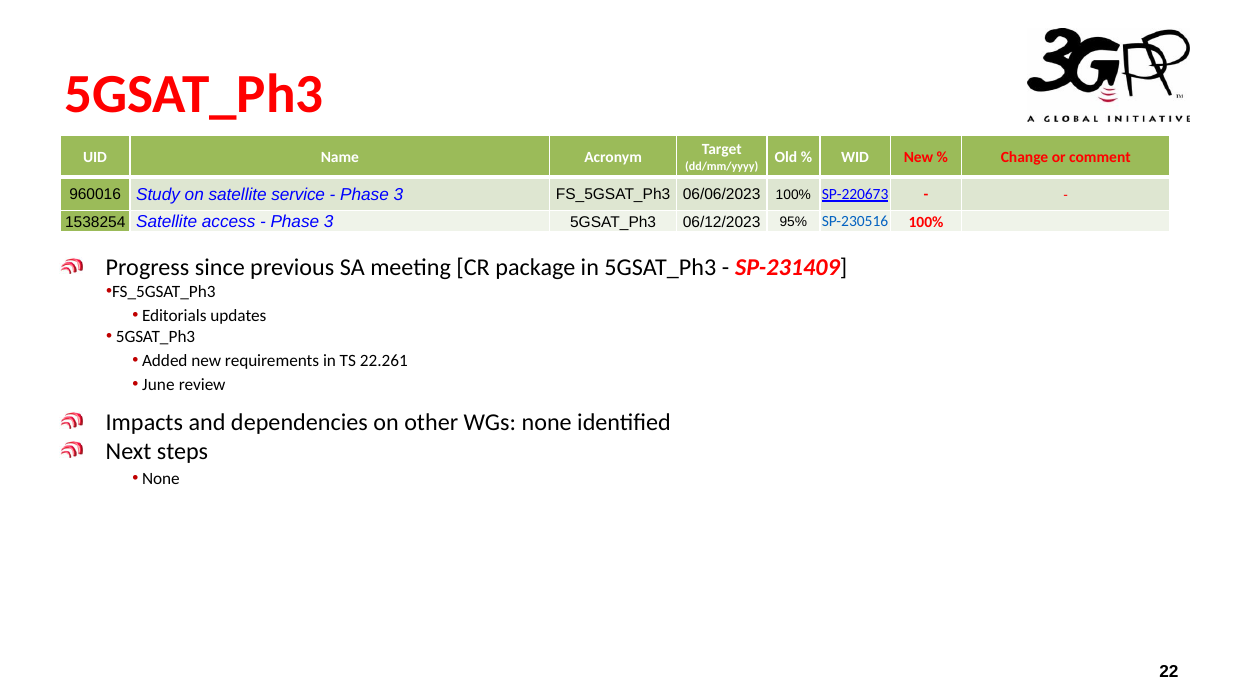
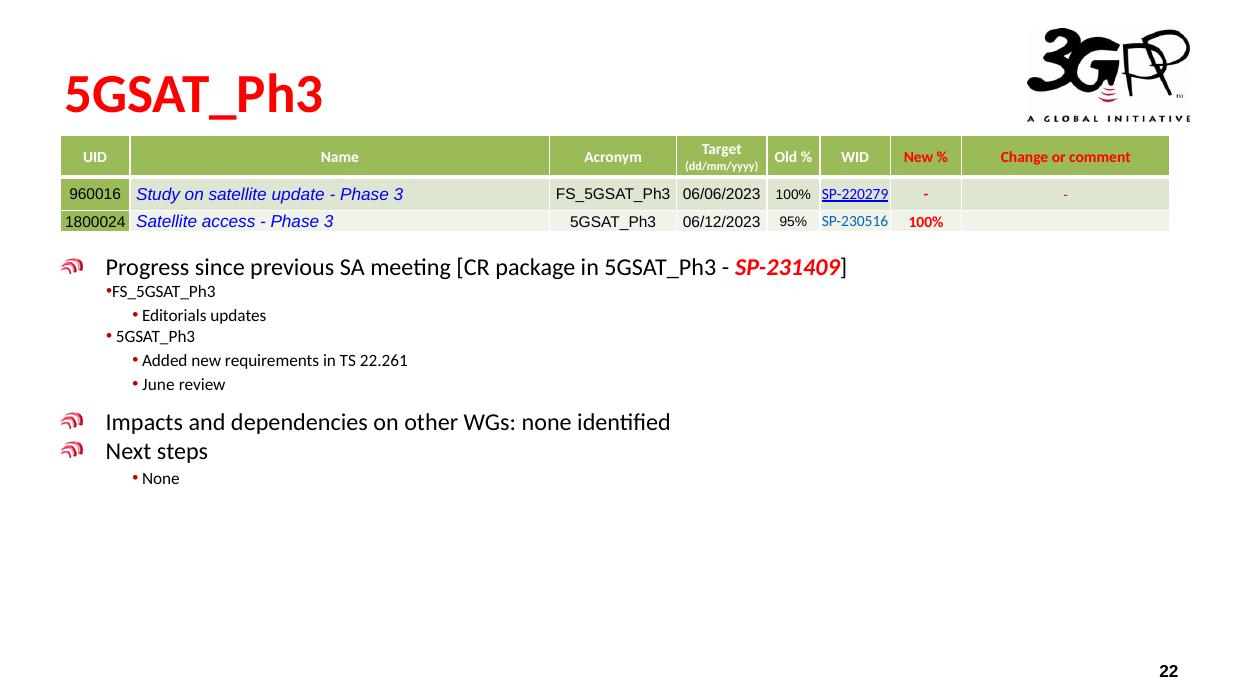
service: service -> update (298, 195)
SP-220673: SP-220673 -> SP-220279 (855, 194)
1538254: 1538254 -> 1800024 (95, 222)
